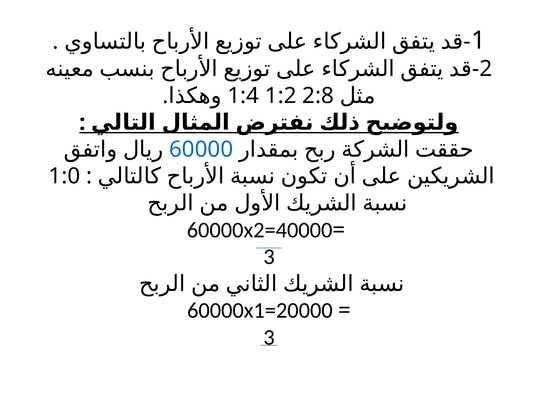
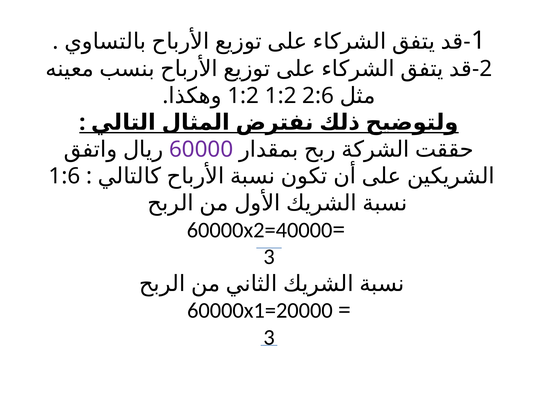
1:4: 1:4 -> 1:2 (243, 96)
2:8: 2:8 -> 2:6 (318, 96)
60000 colour: blue -> purple (201, 150)
1:0: 1:0 -> 1:6 (64, 176)
